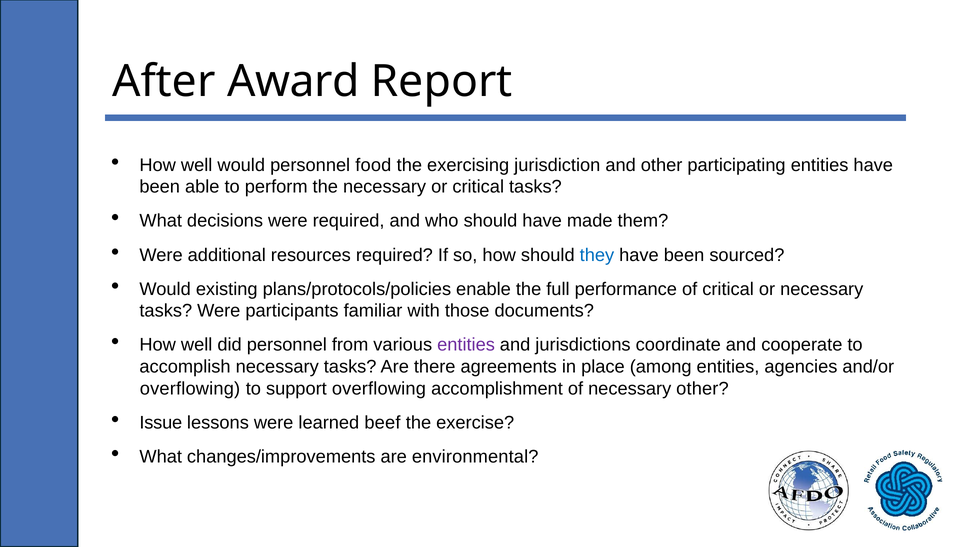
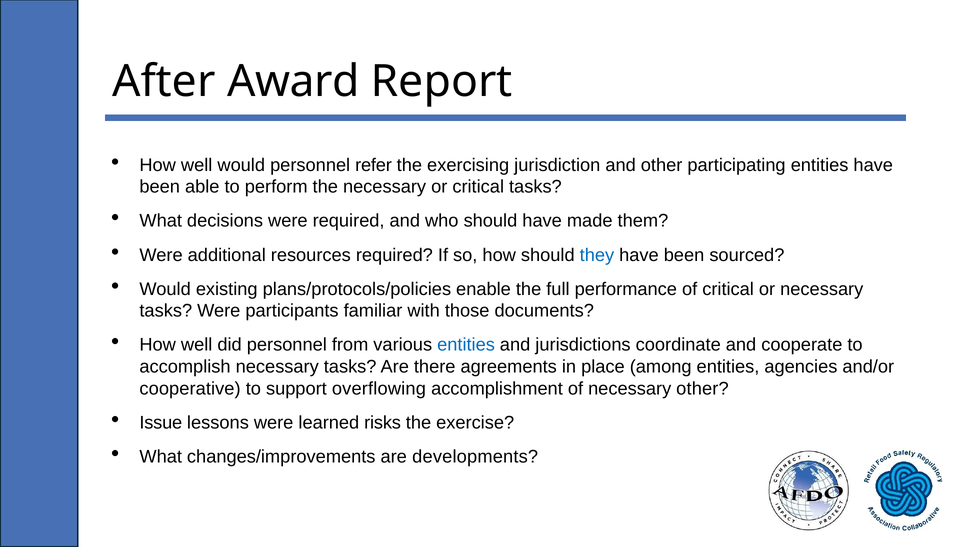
food: food -> refer (374, 165)
entities colour: purple -> blue (466, 345)
overflowing: overflowing -> cooperative (190, 389)
beef: beef -> risks (383, 423)
environmental: environmental -> developments (475, 457)
